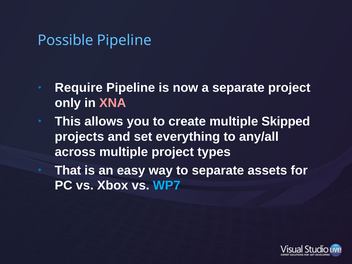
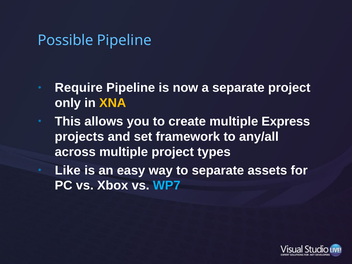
XNA colour: pink -> yellow (113, 103)
Skipped: Skipped -> Express (286, 121)
everything: everything -> framework (188, 137)
That: That -> Like (68, 170)
